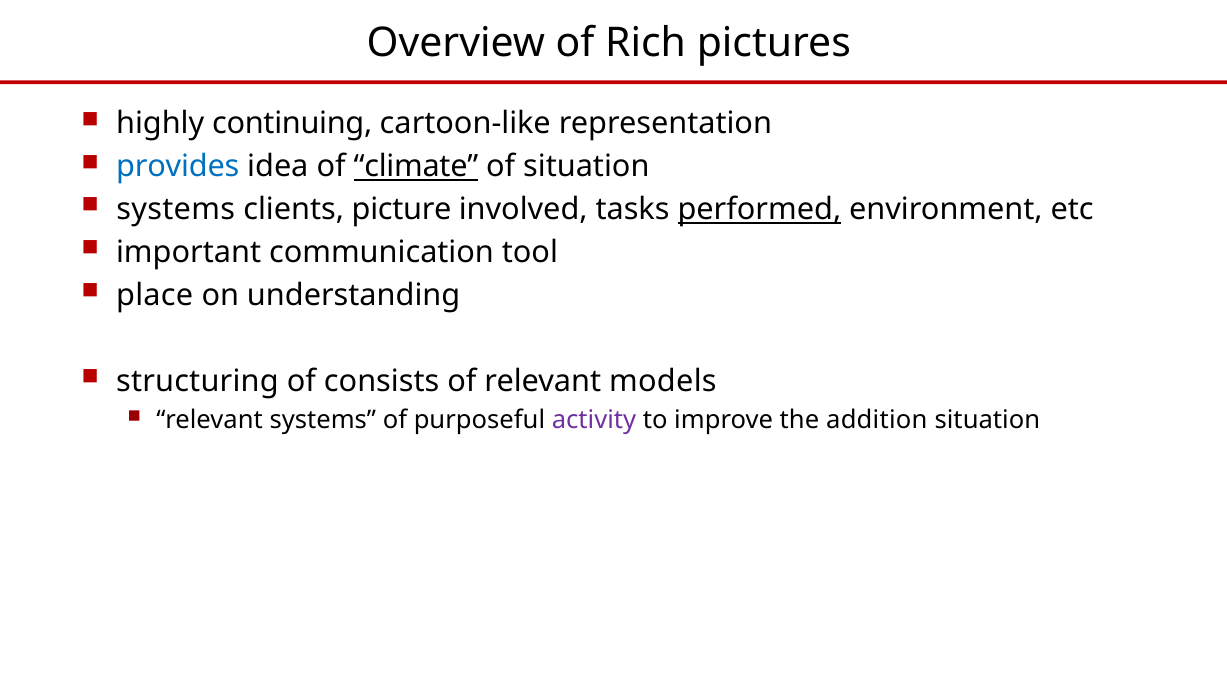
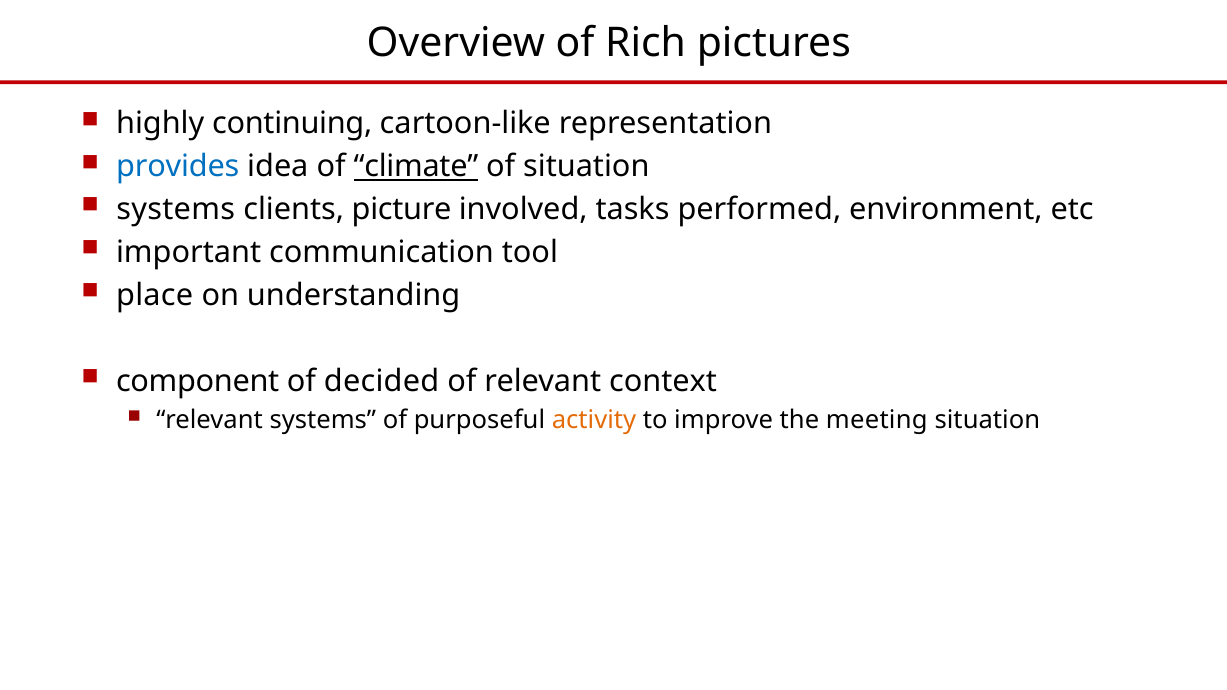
performed underline: present -> none (759, 210)
structuring: structuring -> component (198, 381)
consists: consists -> decided (382, 381)
models: models -> context (663, 381)
activity colour: purple -> orange (594, 420)
addition: addition -> meeting (877, 420)
